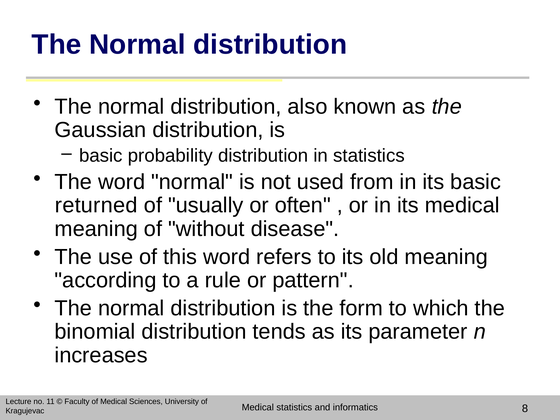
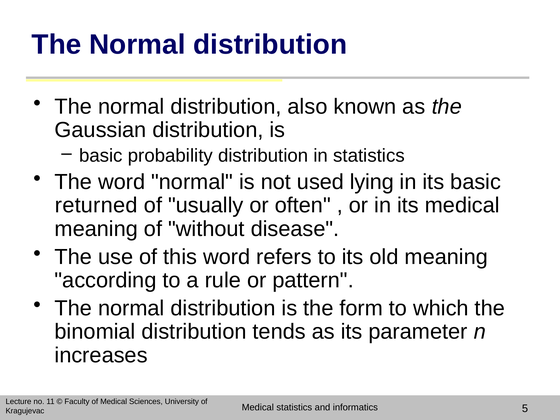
from: from -> lying (372, 182)
8: 8 -> 5 (525, 409)
